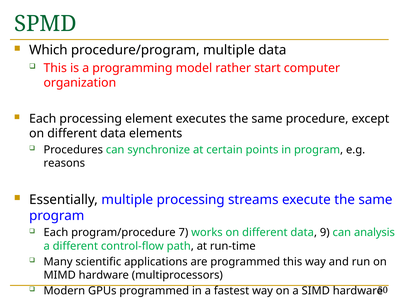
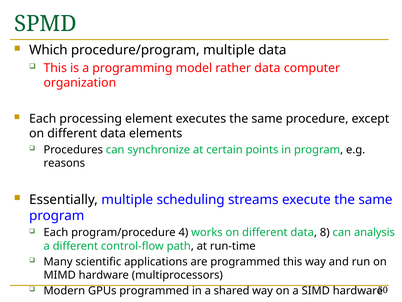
rather start: start -> data (267, 68)
multiple processing: processing -> scheduling (191, 199)
7: 7 -> 4 (183, 232)
9: 9 -> 8 (325, 232)
fastest: fastest -> shared (232, 290)
